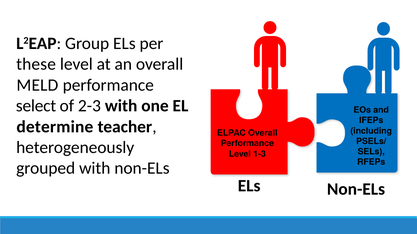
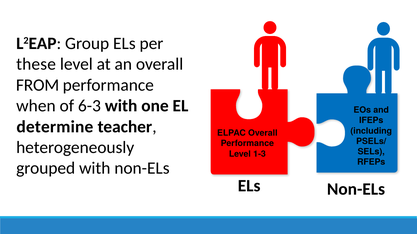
MELD: MELD -> FROM (38, 85)
select: select -> when (36, 106)
2-3: 2-3 -> 6-3 (89, 106)
